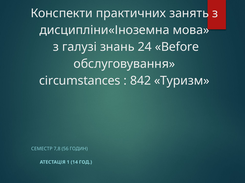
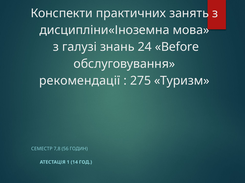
circumstances: circumstances -> рекомендації (80, 81)
842: 842 -> 275 (141, 81)
